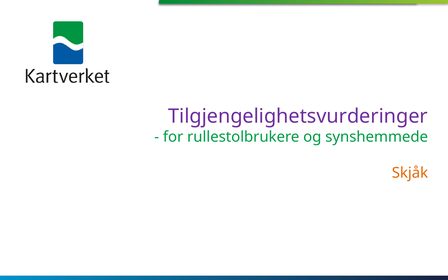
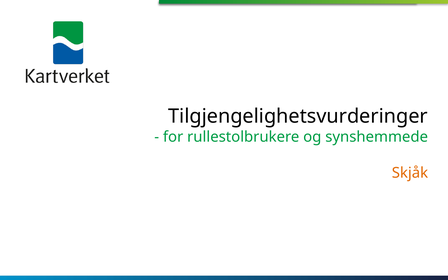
Tilgjengelighetsvurderinger colour: purple -> black (298, 116)
